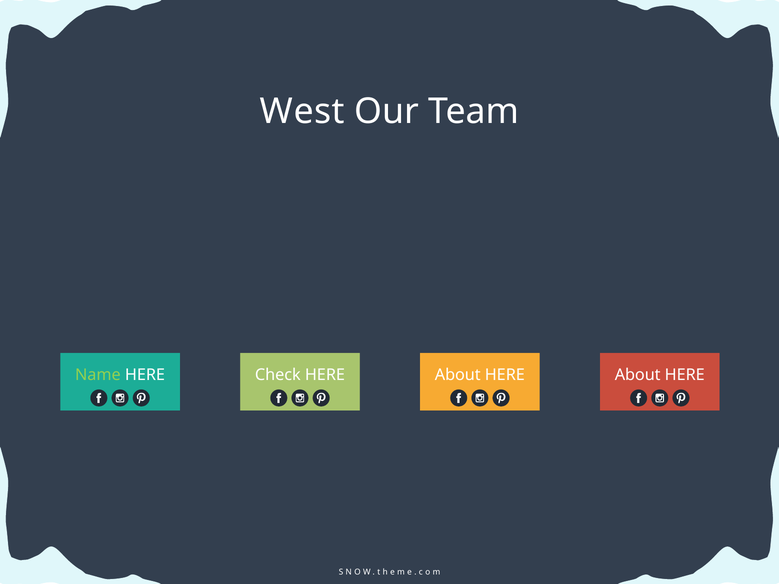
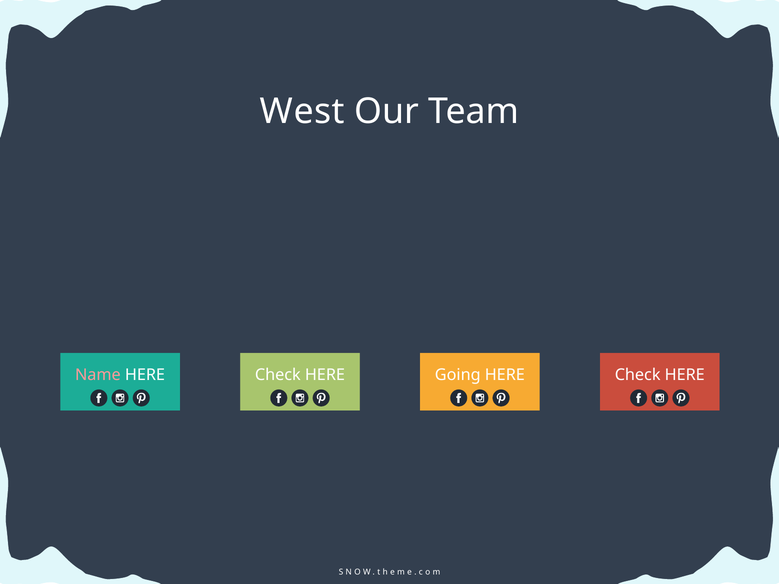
Name colour: light green -> pink (98, 375)
About: About -> Going (458, 375)
About: About -> Check (638, 375)
